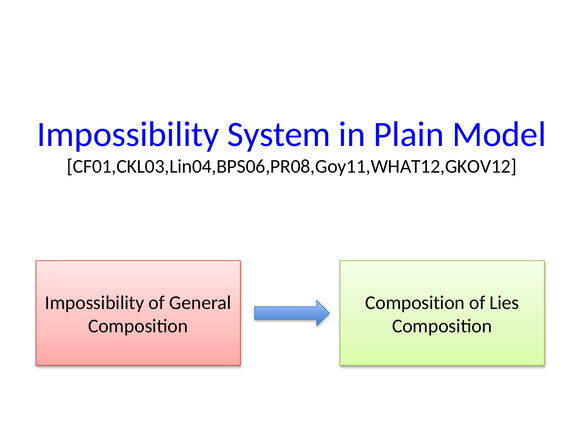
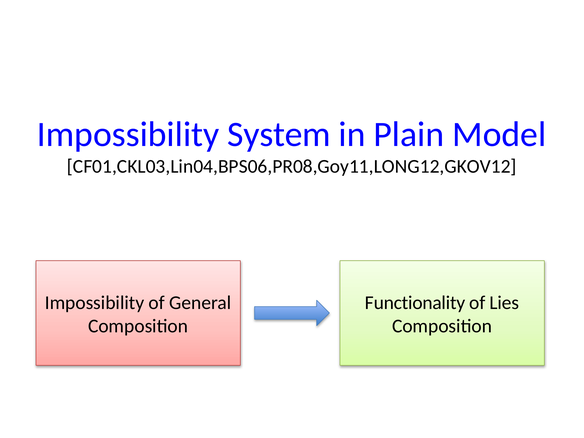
CF01,CKL03,Lin04,BPS06,PR08,Goy11,WHAT12,GKOV12: CF01,CKL03,Lin04,BPS06,PR08,Goy11,WHAT12,GKOV12 -> CF01,CKL03,Lin04,BPS06,PR08,Goy11,LONG12,GKOV12 (292, 167)
Composition: Composition -> Functionality (415, 303)
